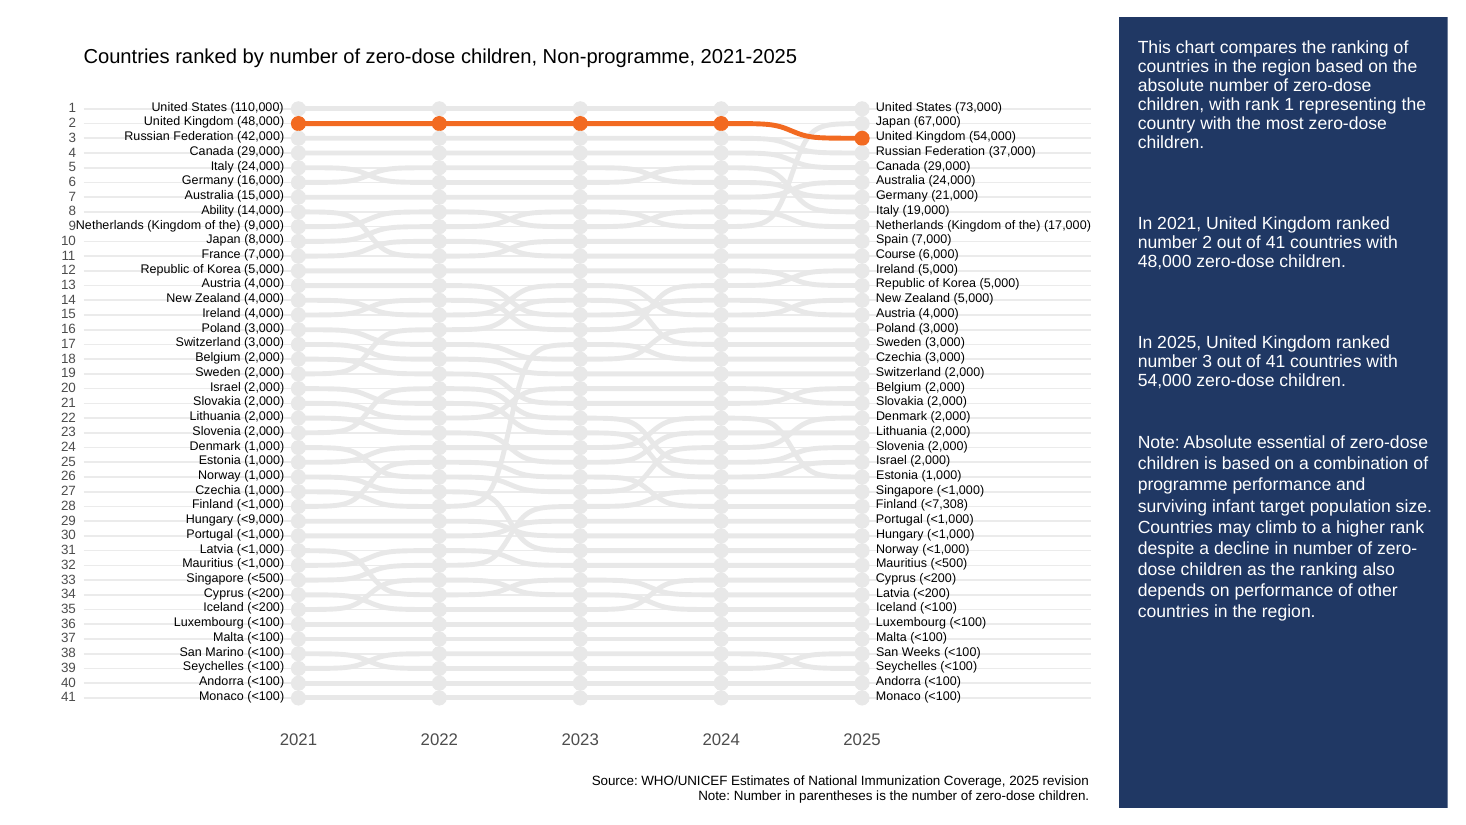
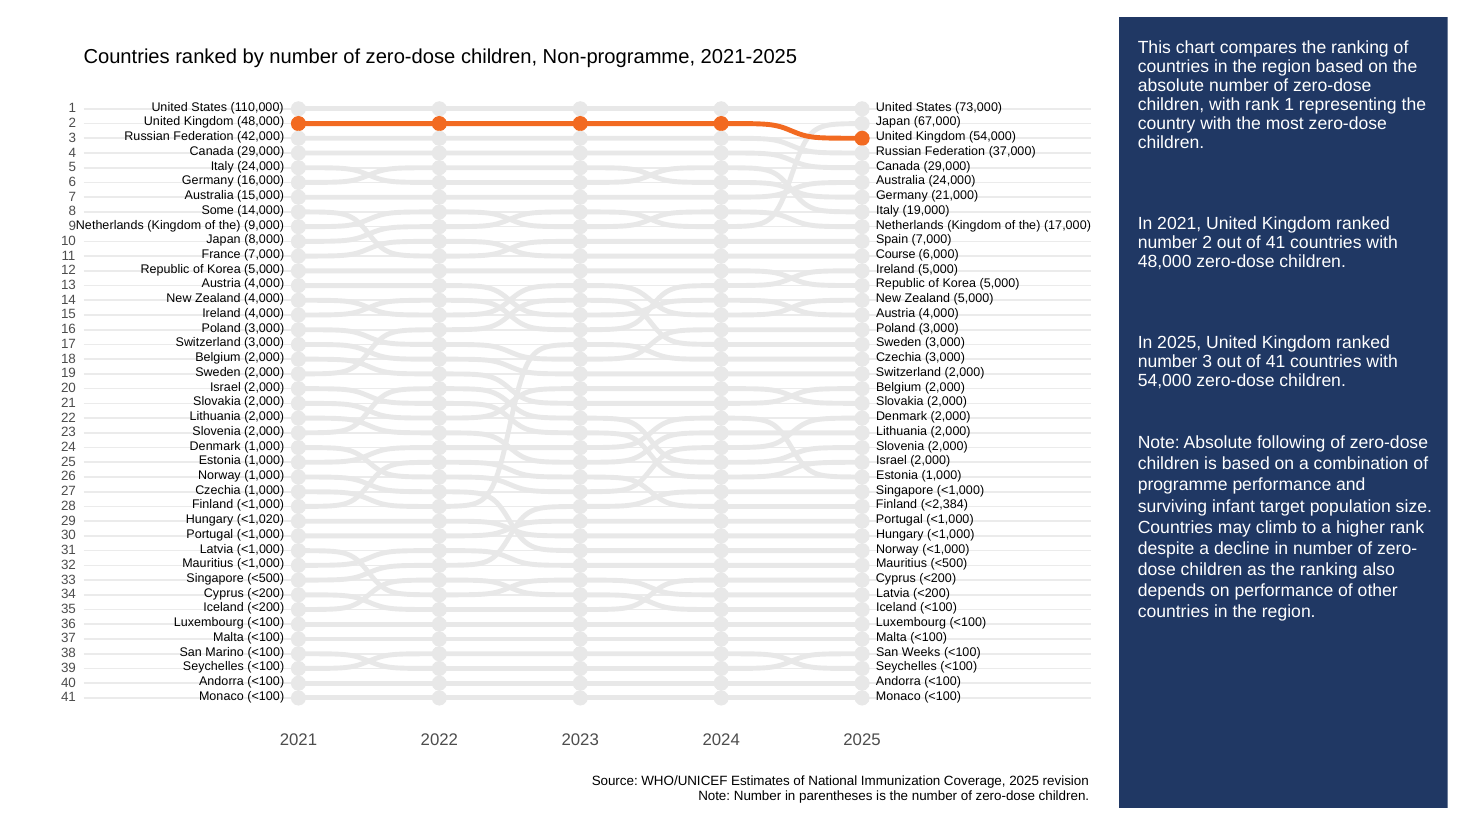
Ability: Ability -> Some (218, 210)
essential: essential -> following (1291, 443)
<7,308: <7,308 -> <2,384 (944, 505)
<9,000: <9,000 -> <1,020 (260, 519)
